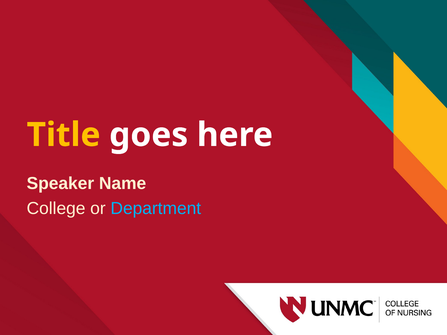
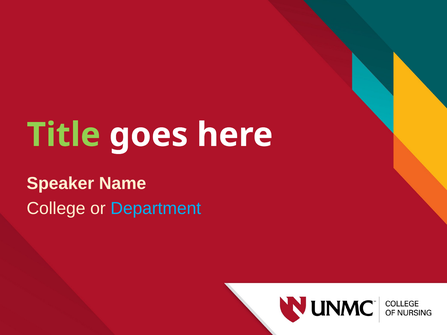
Title colour: yellow -> light green (64, 135)
